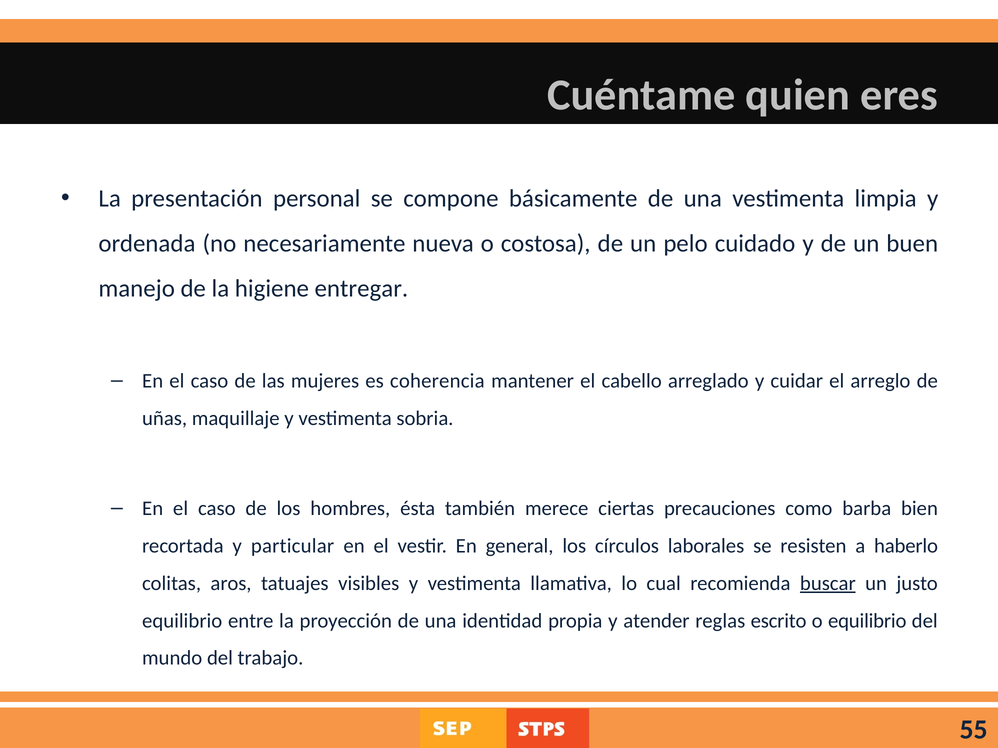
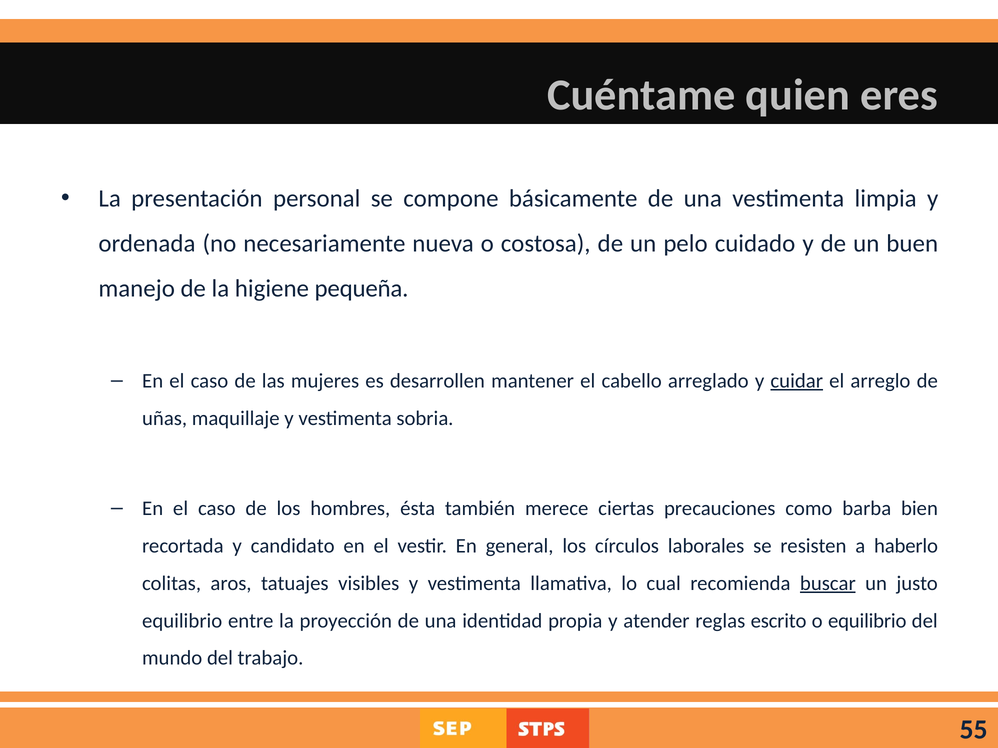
entregar: entregar -> pequeña (362, 289)
coherencia: coherencia -> desarrollen (437, 381)
cuidar underline: none -> present (797, 381)
particular: particular -> candidato (293, 546)
